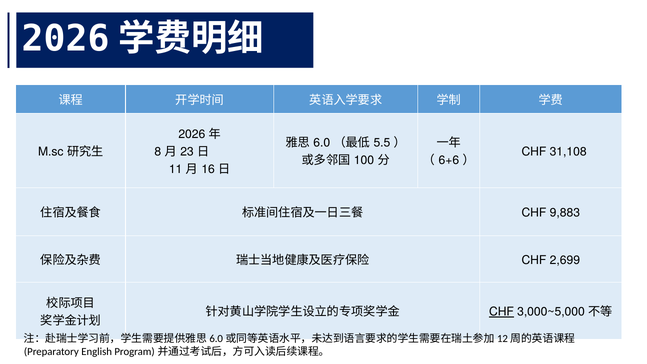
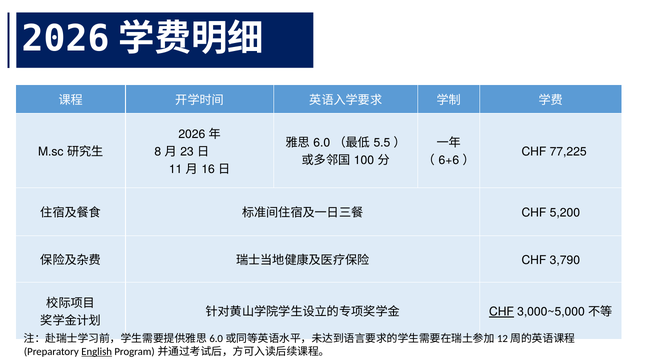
31,108: 31,108 -> 77,225 (568, 152)
9,883: 9,883 -> 5,200 (565, 213)
2,699: 2,699 -> 3,790 (565, 260)
English underline: none -> present (97, 351)
